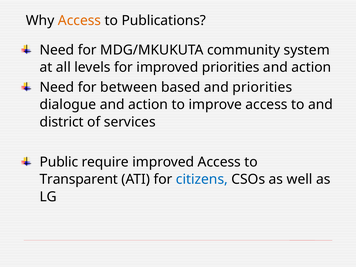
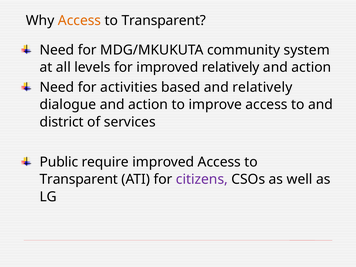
Publications: Publications -> Transparent (164, 21)
improved priorities: priorities -> relatively (231, 67)
between: between -> activities (129, 87)
and priorities: priorities -> relatively (262, 87)
citizens colour: blue -> purple (202, 179)
